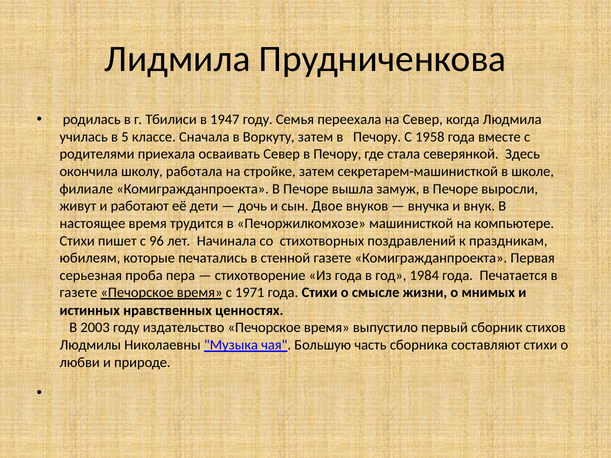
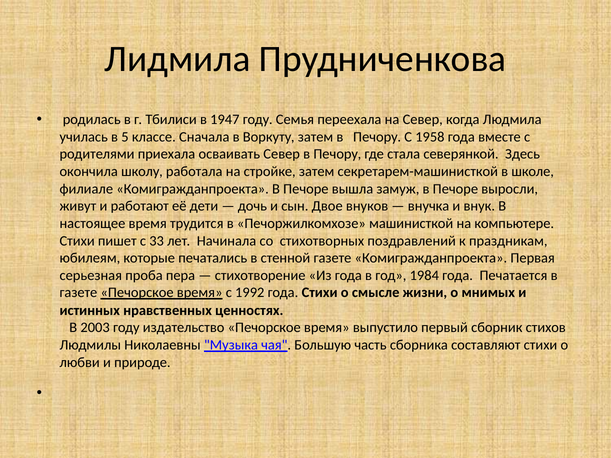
96: 96 -> 33 (157, 241)
1971: 1971 -> 1992 (250, 293)
